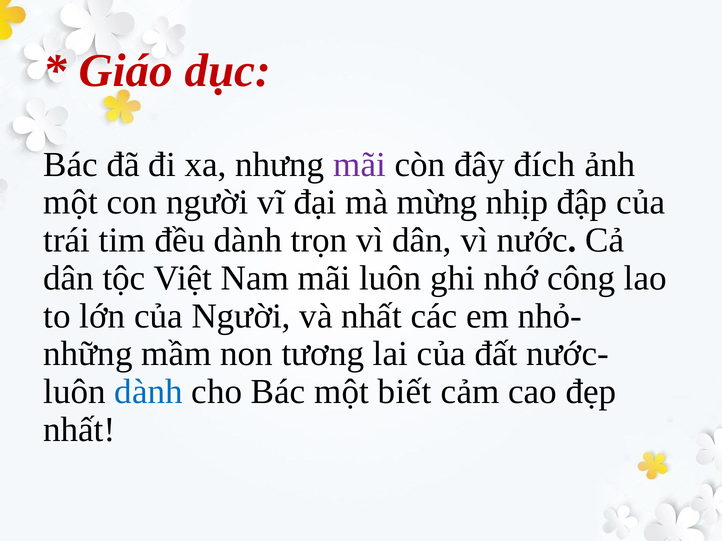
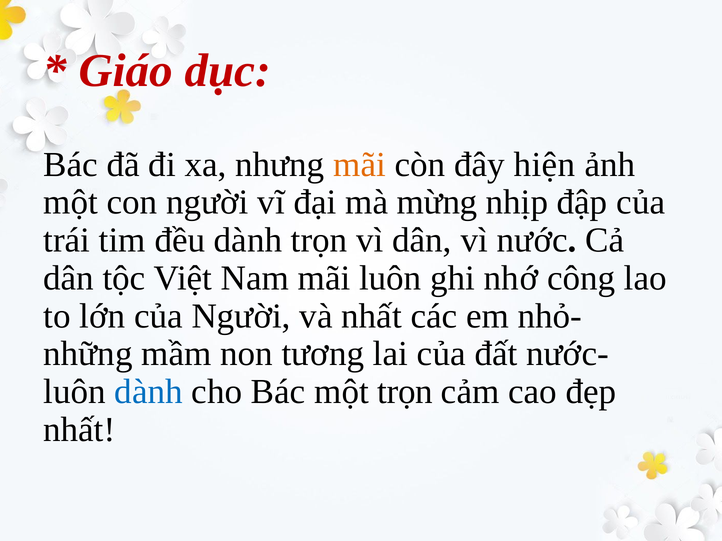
mãi colour: purple -> orange (360, 165)
đích: đích -> hiện (545, 165)
một biết: biết -> trọn (405, 392)
